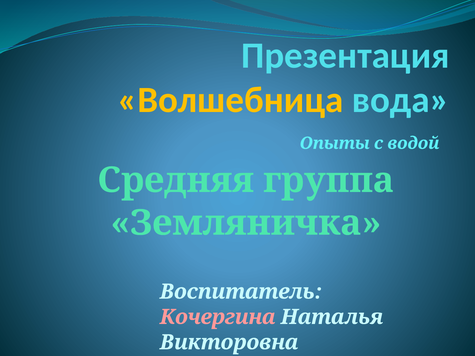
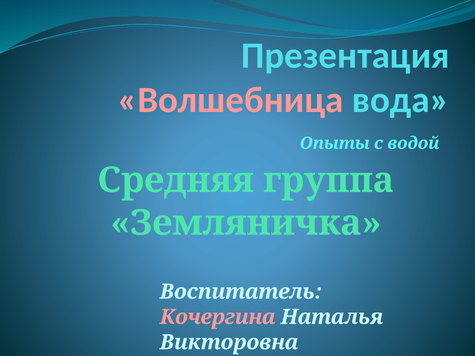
Волшебница colour: yellow -> pink (230, 100)
